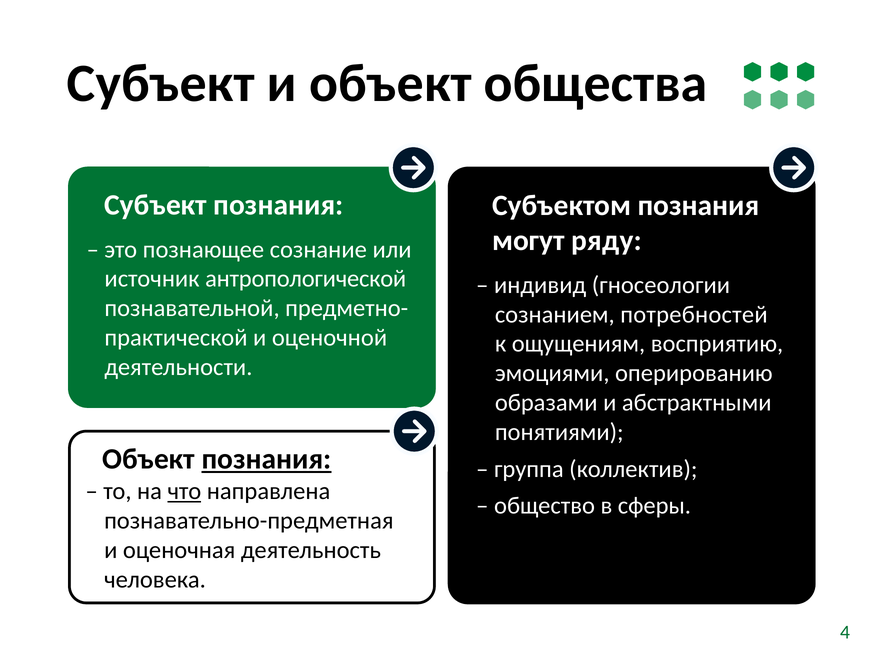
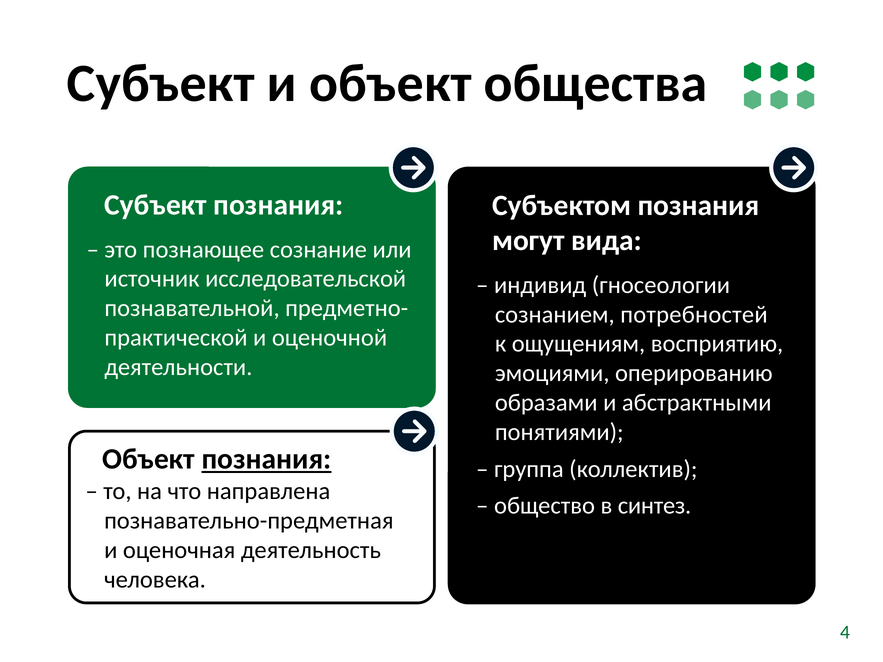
ряду: ряду -> вида (607, 241)
антропологической: антропологической -> исследовательской (306, 279)
что underline: present -> none (184, 491)
сферы: сферы -> синтез (655, 506)
